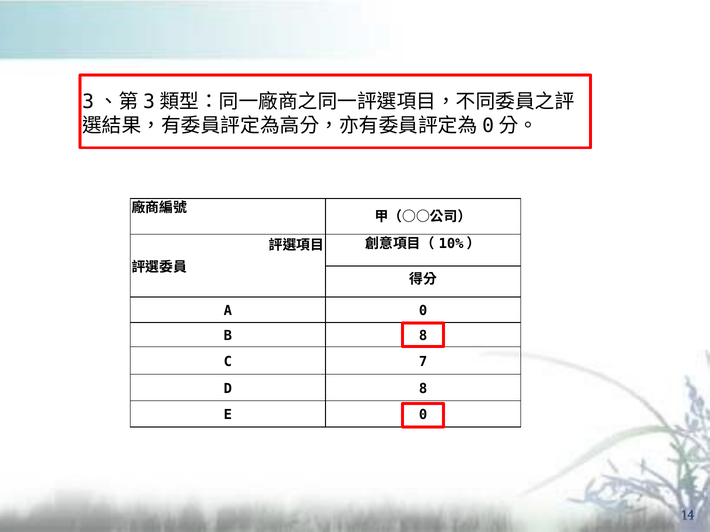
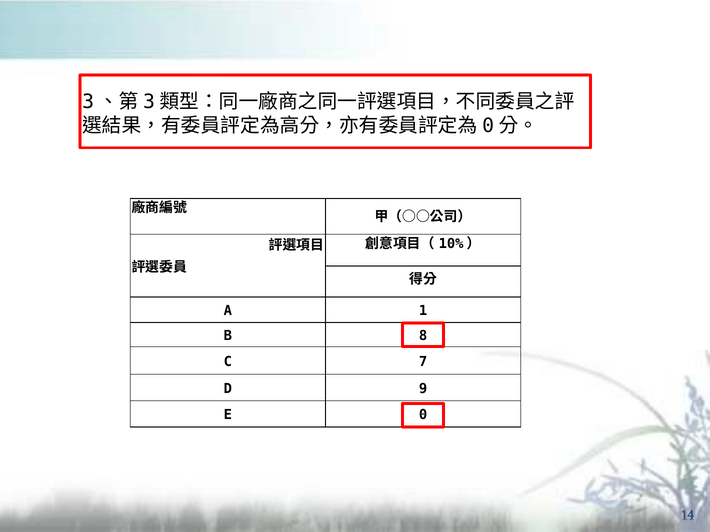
A 0: 0 -> 1 (423, 311)
D 8: 8 -> 9 (423, 389)
